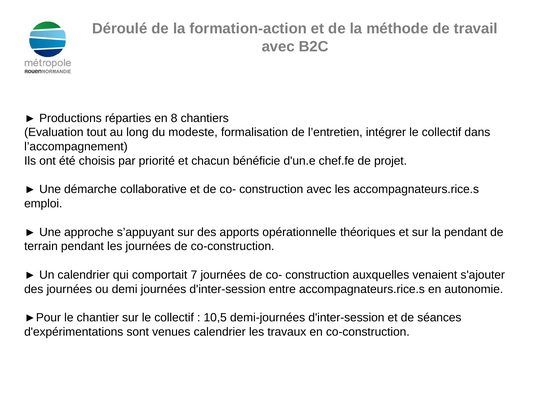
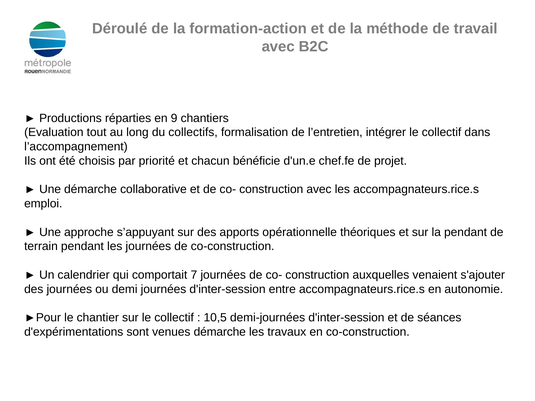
8: 8 -> 9 (174, 118)
modeste: modeste -> collectifs (193, 132)
venues calendrier: calendrier -> démarche (220, 332)
